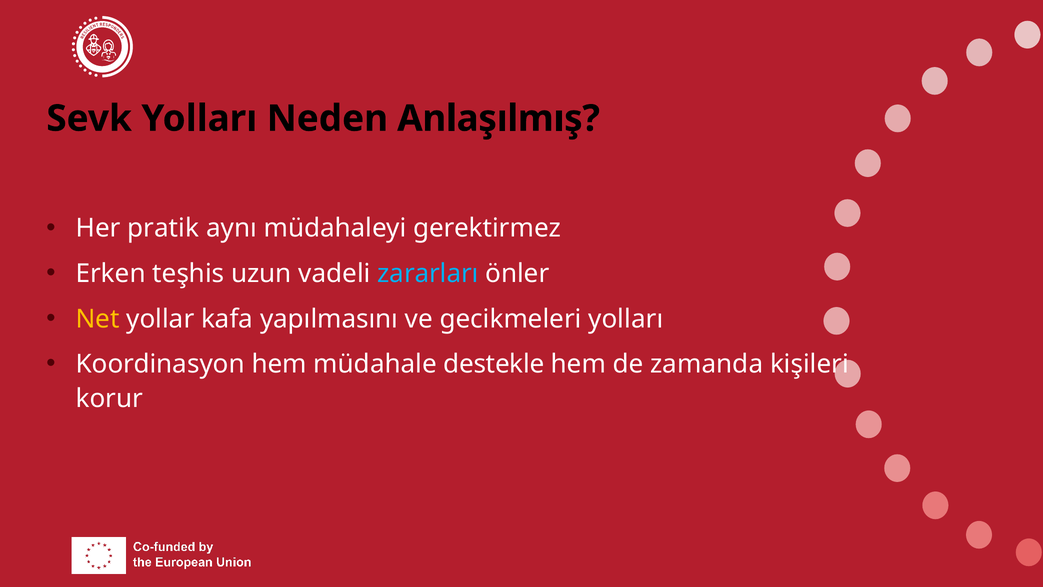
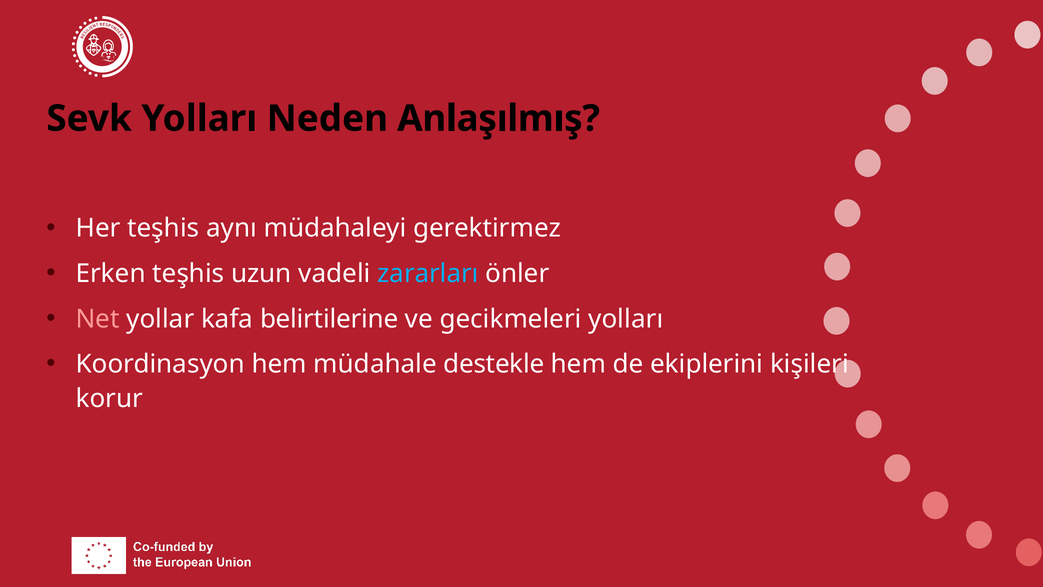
Her pratik: pratik -> teşhis (163, 228)
Net colour: yellow -> pink (98, 319)
yapılmasını: yapılmasını -> belirtilerine (329, 319)
zamanda: zamanda -> ekiplerini (707, 364)
